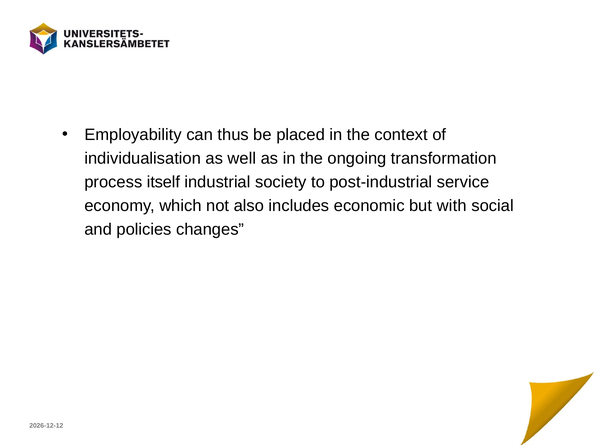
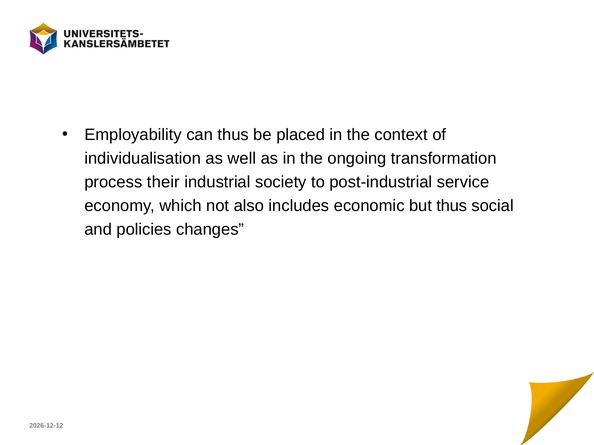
itself: itself -> their (163, 182)
but with: with -> thus (452, 206)
